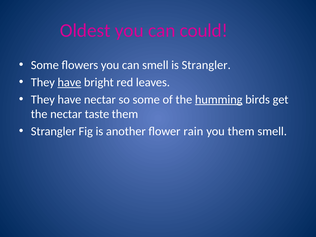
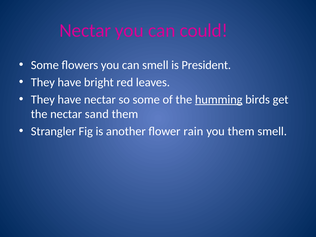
Oldest: Oldest -> Nectar (85, 31)
is Strangler: Strangler -> President (206, 65)
have underline: present -> none (69, 82)
taste: taste -> sand (97, 114)
